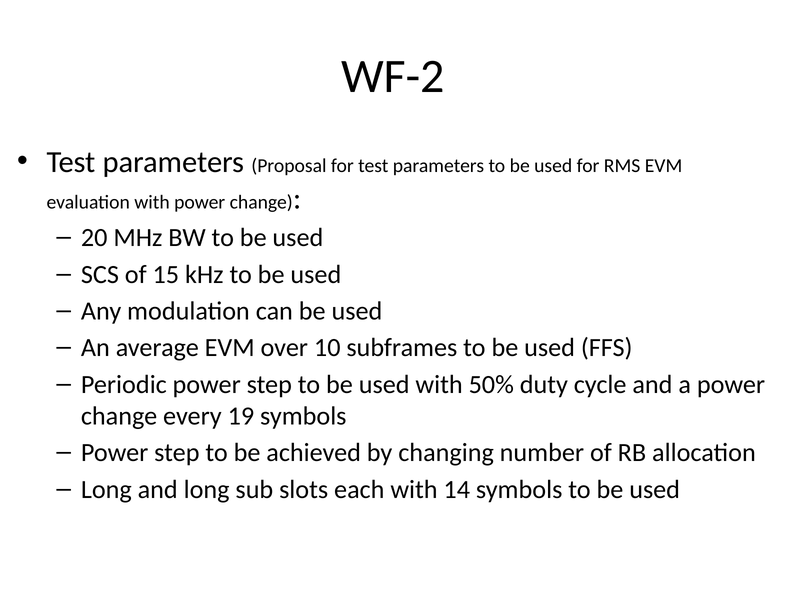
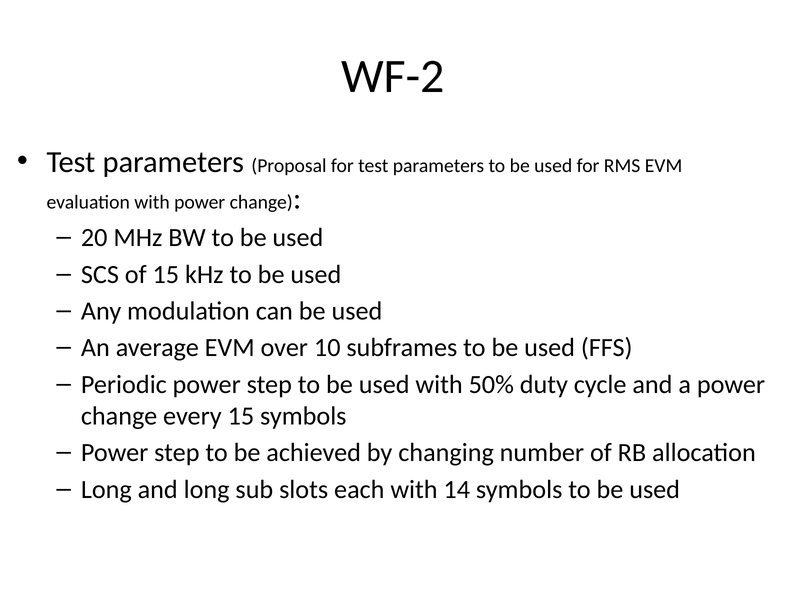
every 19: 19 -> 15 (241, 416)
